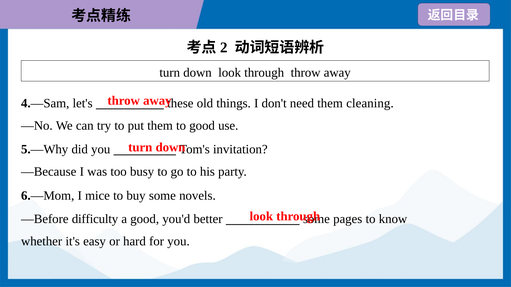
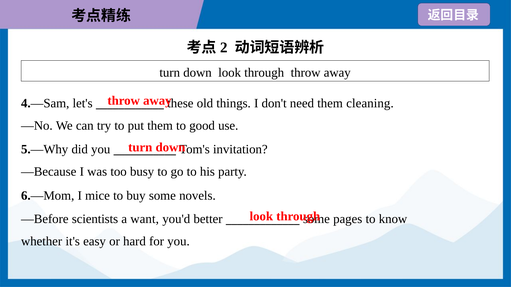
difficulty: difficulty -> scientists (95, 219)
a good: good -> want (145, 219)
